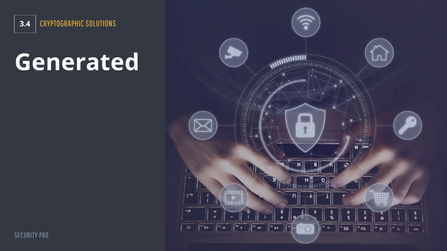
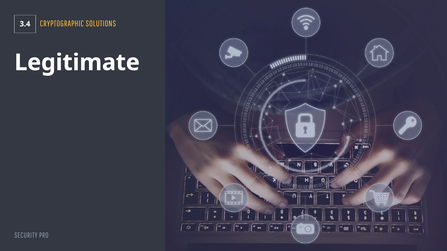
Generated: Generated -> Legitimate (77, 63)
